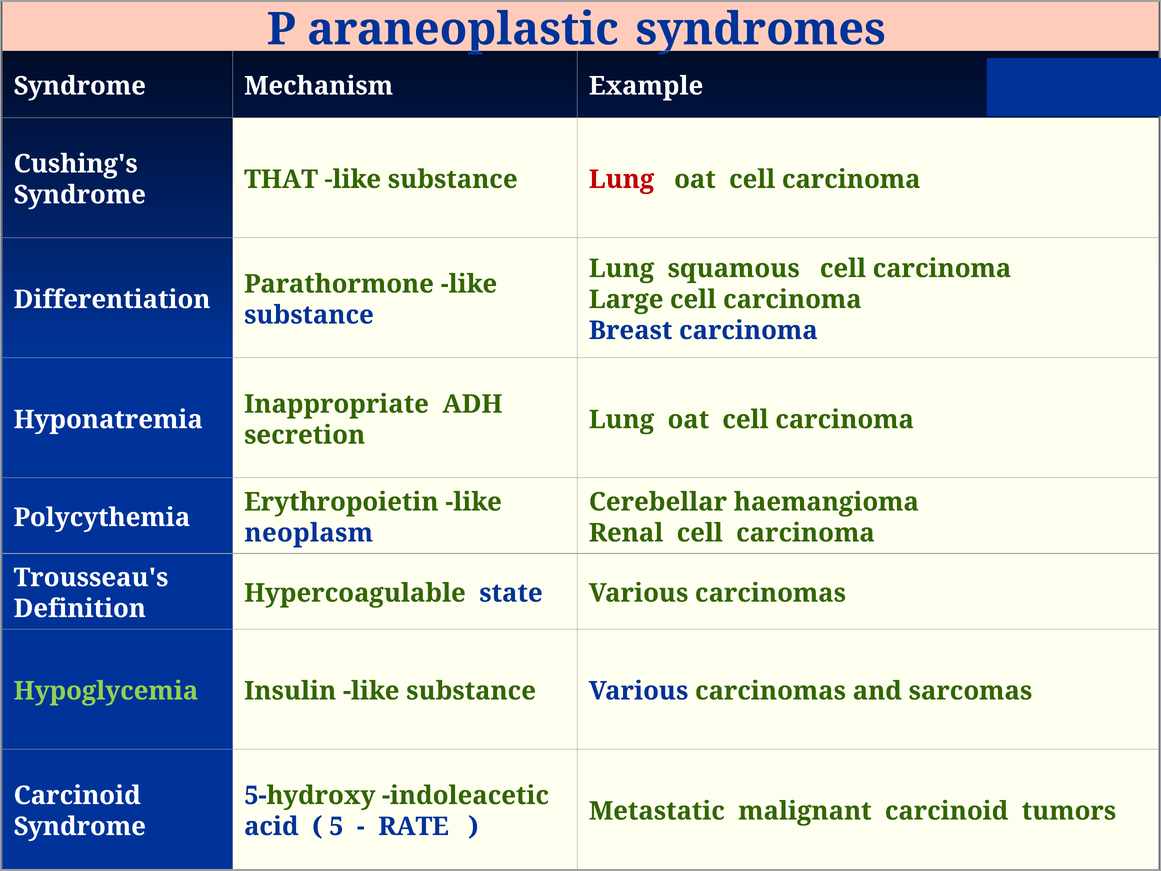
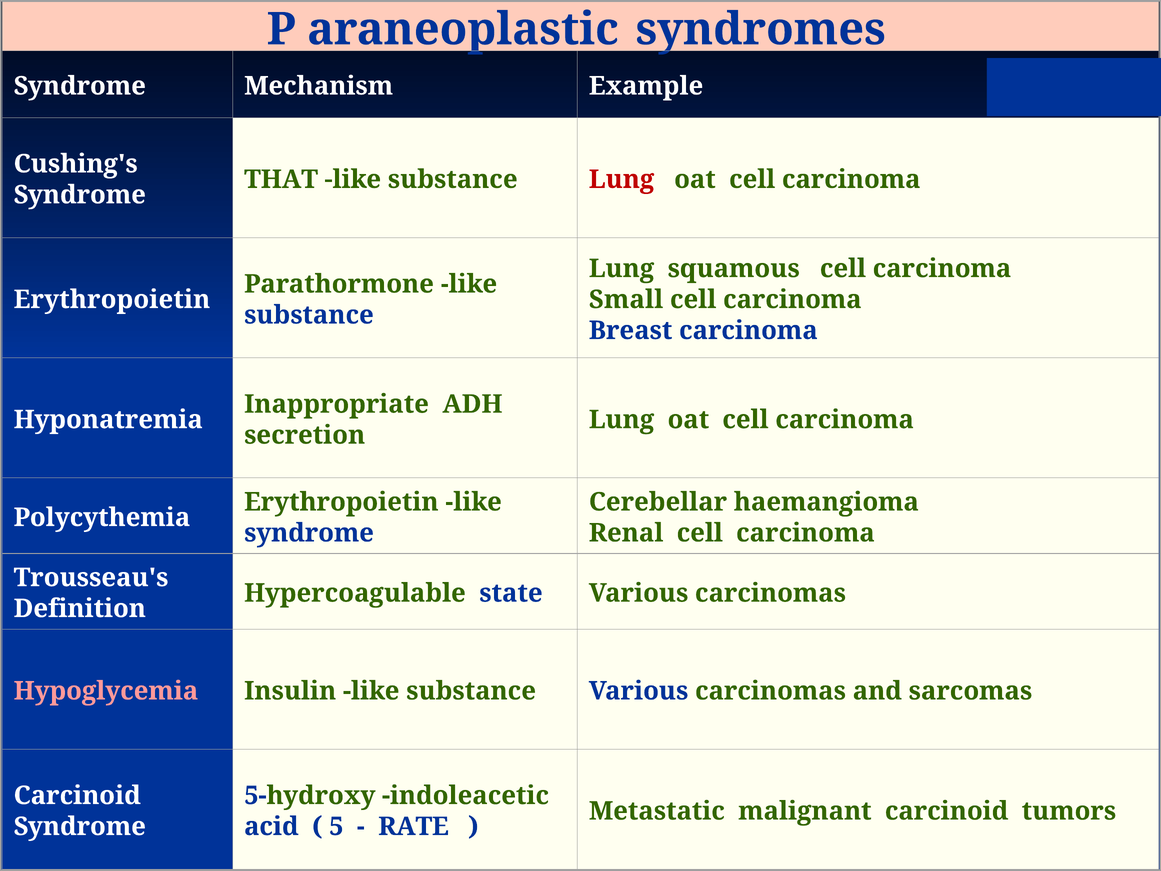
Differentiation: Differentiation -> Erythropoietin (112, 299)
Large: Large -> Small (626, 299)
neoplasm: neoplasm -> syndrome (309, 533)
Hypoglycemia colour: light green -> pink (106, 691)
